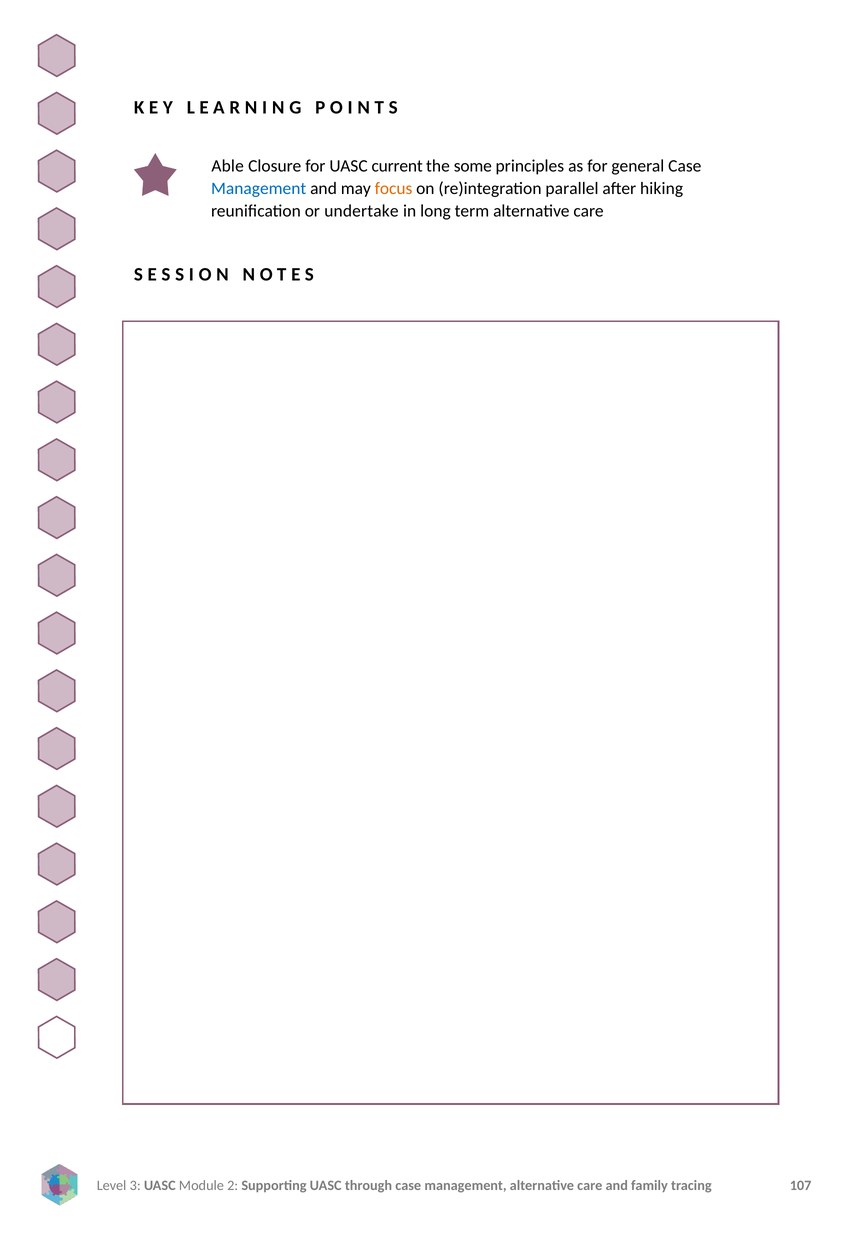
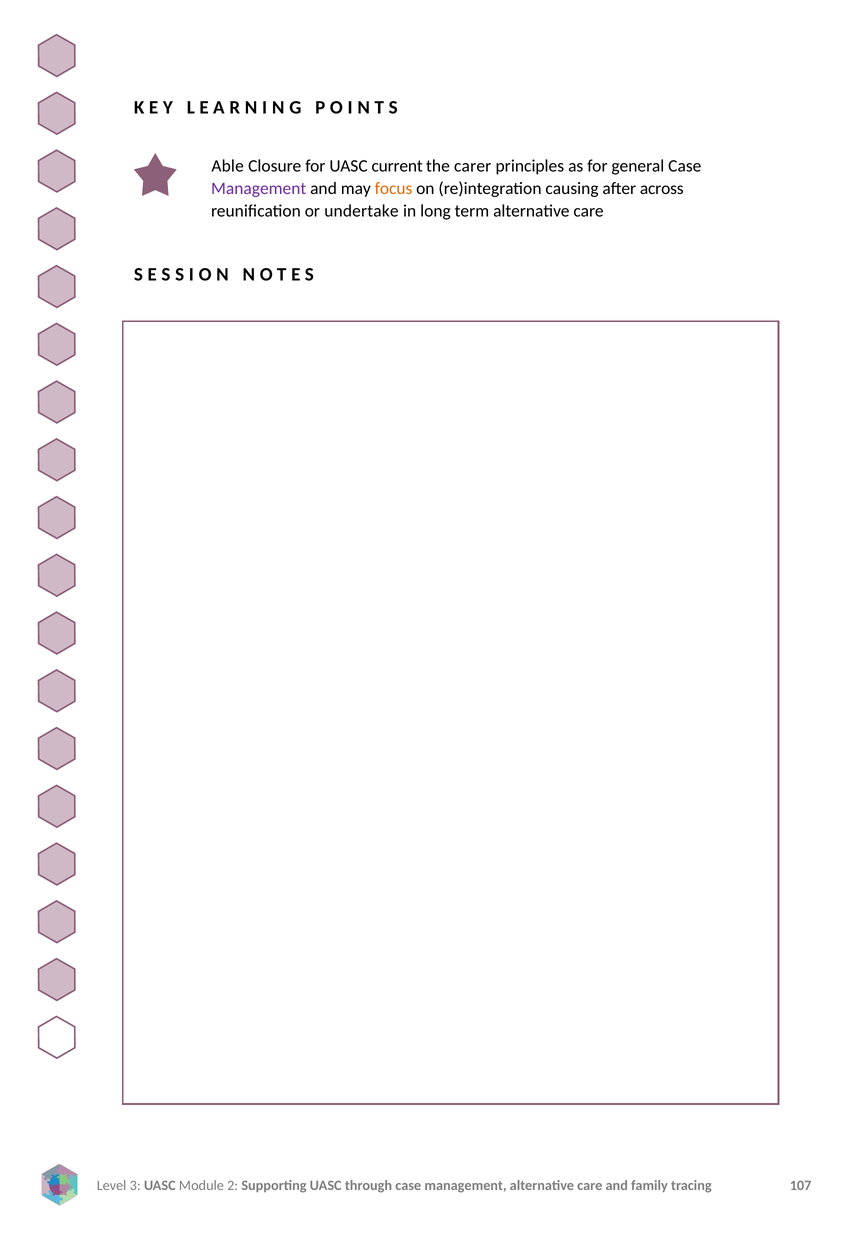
some: some -> carer (473, 166)
Management colour: blue -> purple (259, 189)
parallel: parallel -> causing (572, 189)
hiking: hiking -> across (662, 189)
